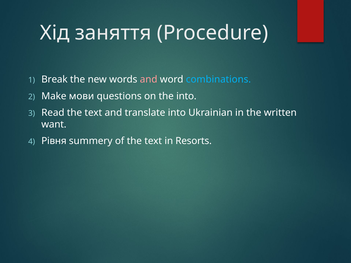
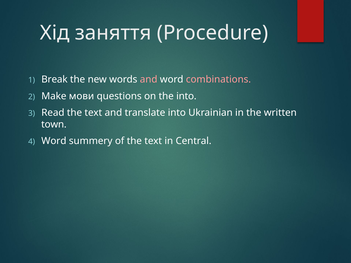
combinations colour: light blue -> pink (218, 80)
want: want -> town (54, 125)
Рівня: Рівня -> Word (54, 141)
Resorts: Resorts -> Central (194, 141)
